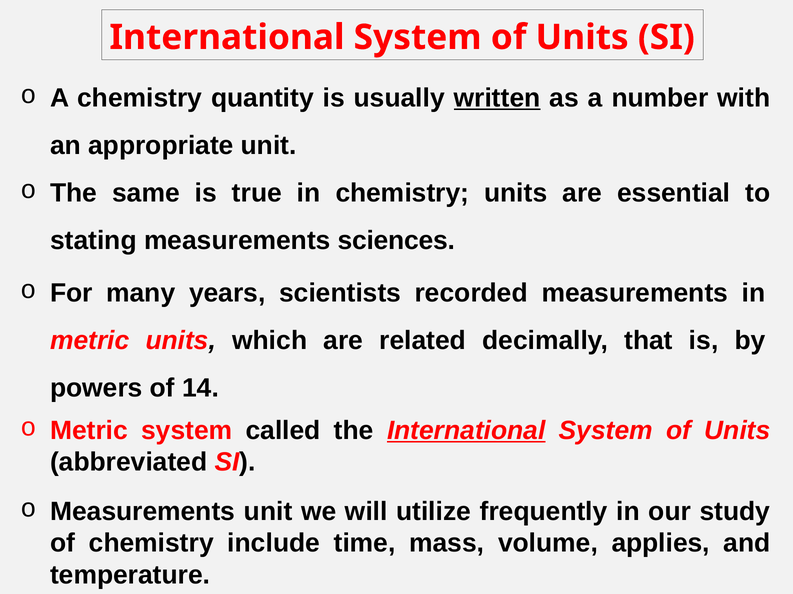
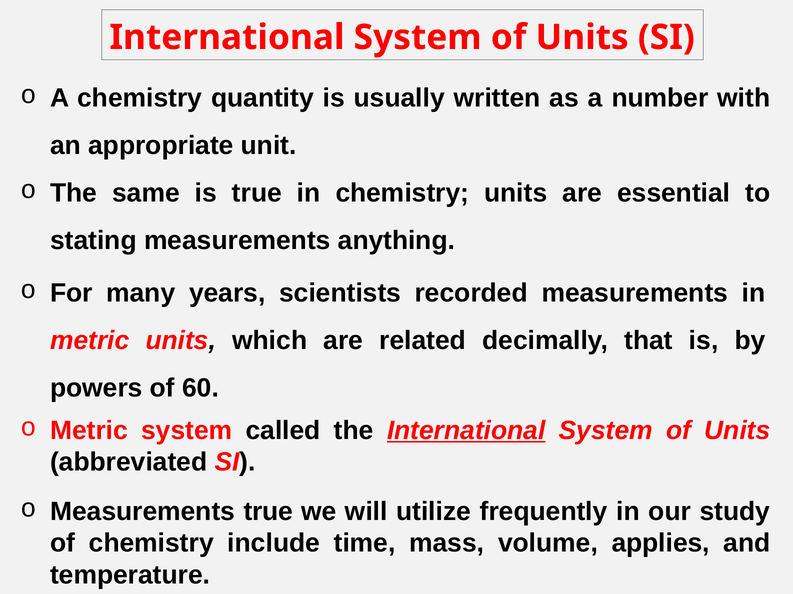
written underline: present -> none (497, 98)
sciences: sciences -> anything (396, 241)
14: 14 -> 60 (201, 388)
Measurements unit: unit -> true (268, 512)
